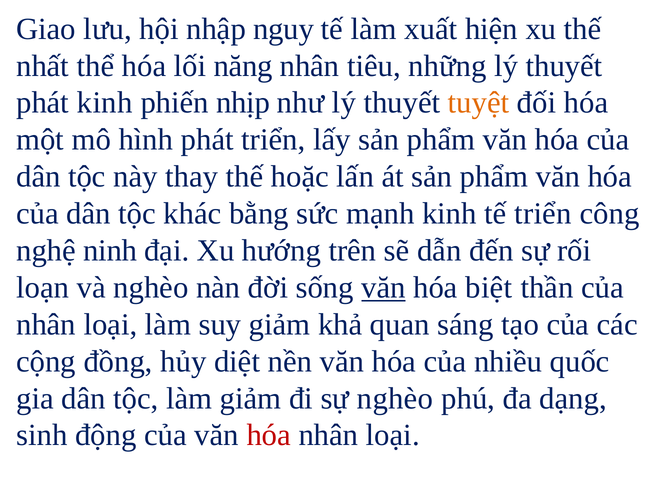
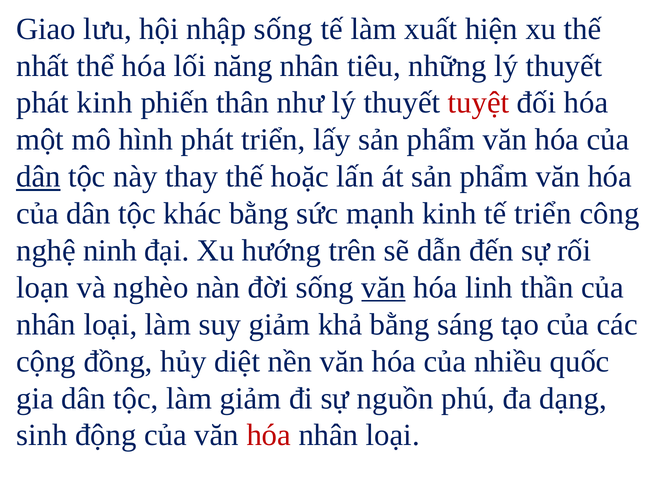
nhập nguy: nguy -> sống (283, 29)
nhịp: nhịp -> thân (243, 103)
tuyệt colour: orange -> red (479, 103)
dân underline: none -> present (38, 177)
biệt: biệt -> linh (489, 288)
khả quan: quan -> bằng (400, 324)
sự nghèo: nghèo -> nguồn (395, 398)
